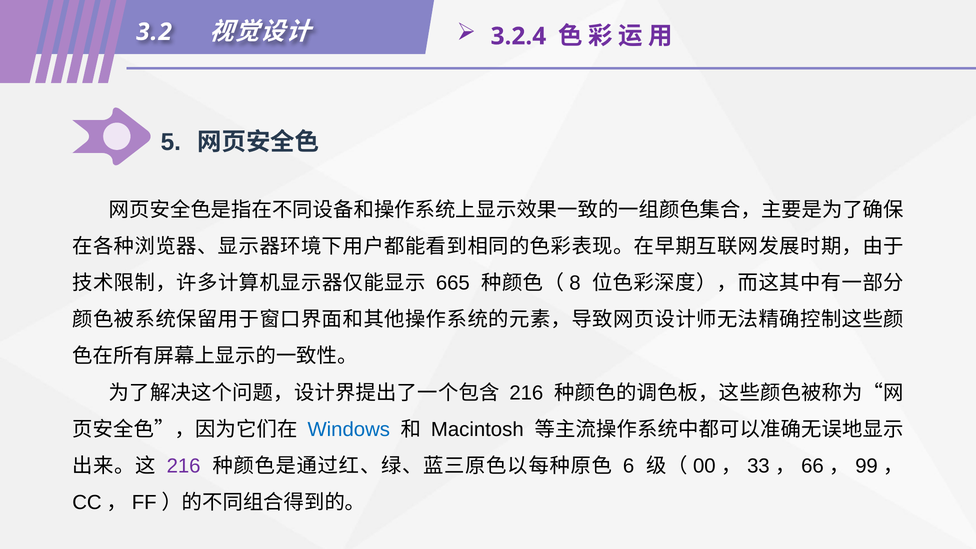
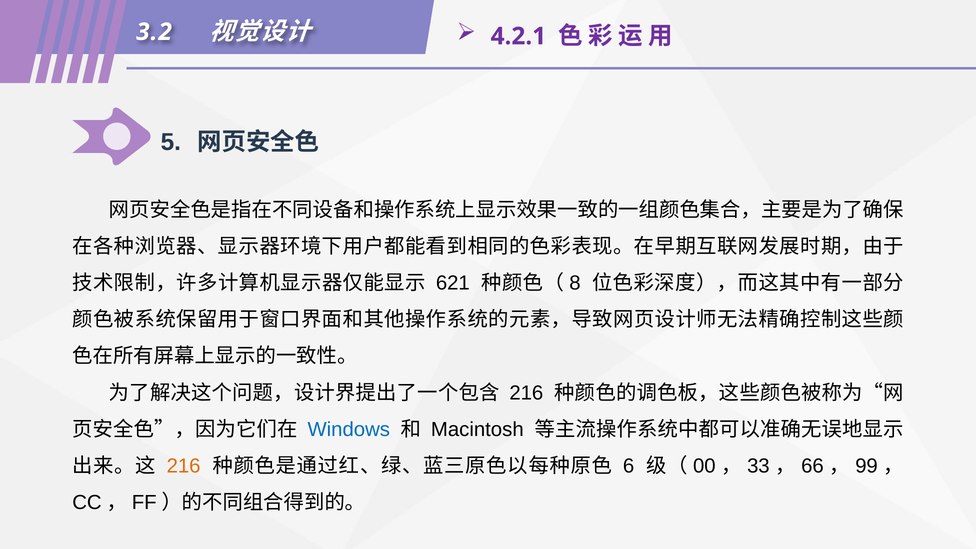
3.2.4: 3.2.4 -> 4.2.1 (518, 36)
665: 665 -> 621 (453, 283)
216 colour: purple -> orange (184, 466)
